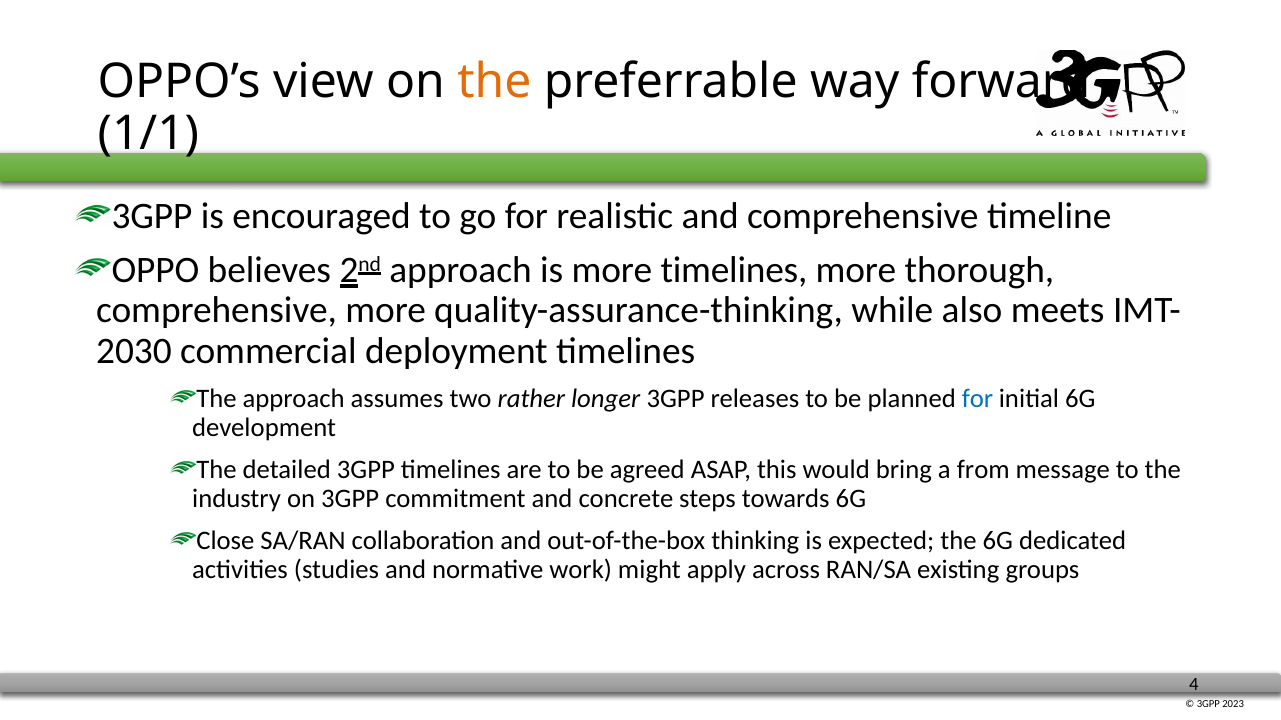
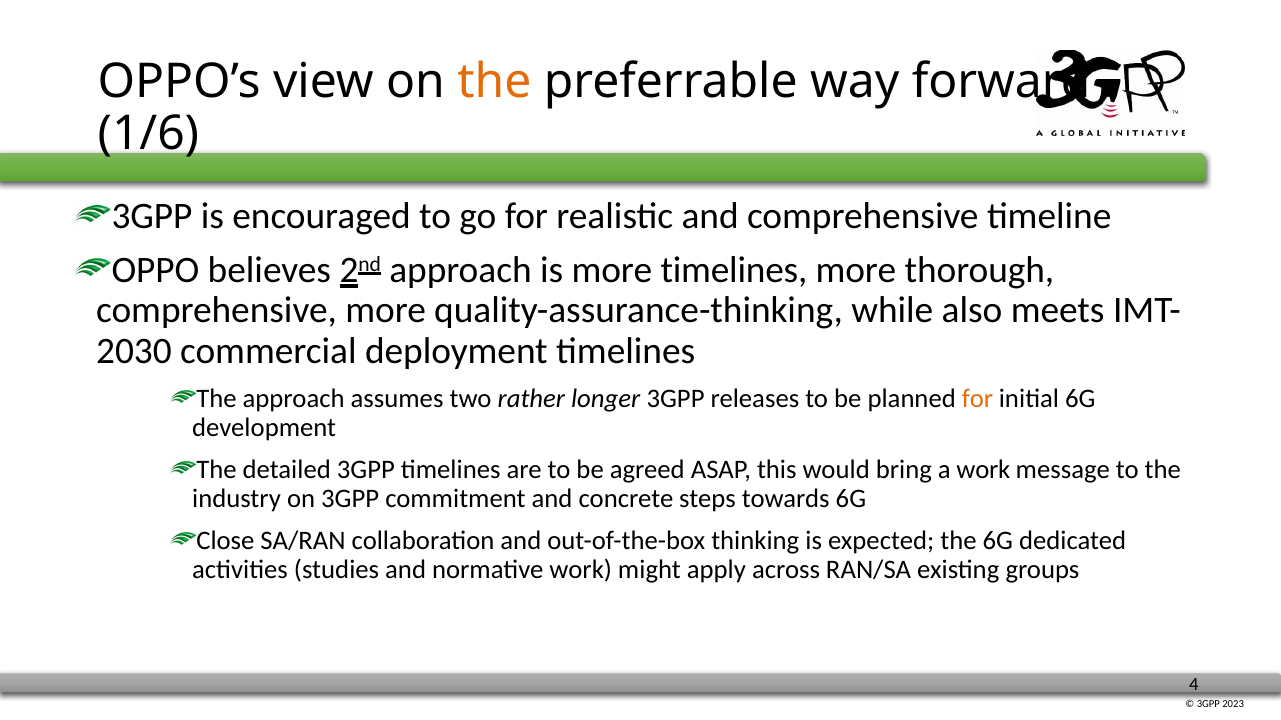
1/1: 1/1 -> 1/6 (148, 134)
for colour: blue -> orange (978, 399)
a from: from -> work (983, 470)
